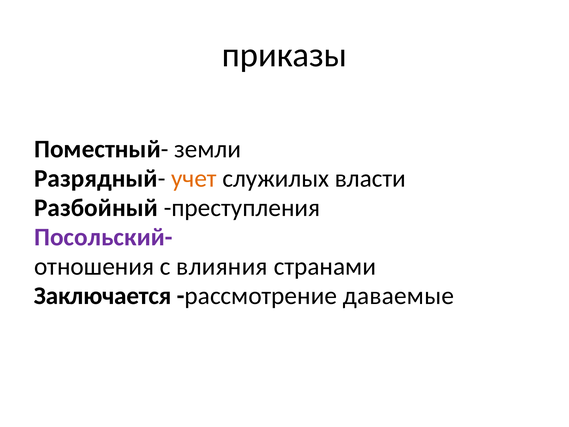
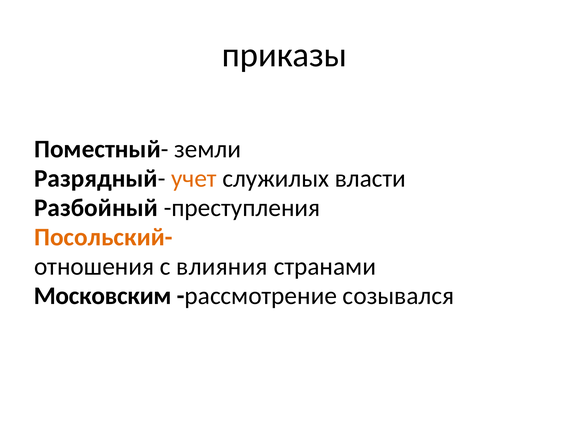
Посольский- colour: purple -> orange (103, 237)
Заключается: Заключается -> Московским (103, 296)
даваемые: даваемые -> созывался (398, 296)
